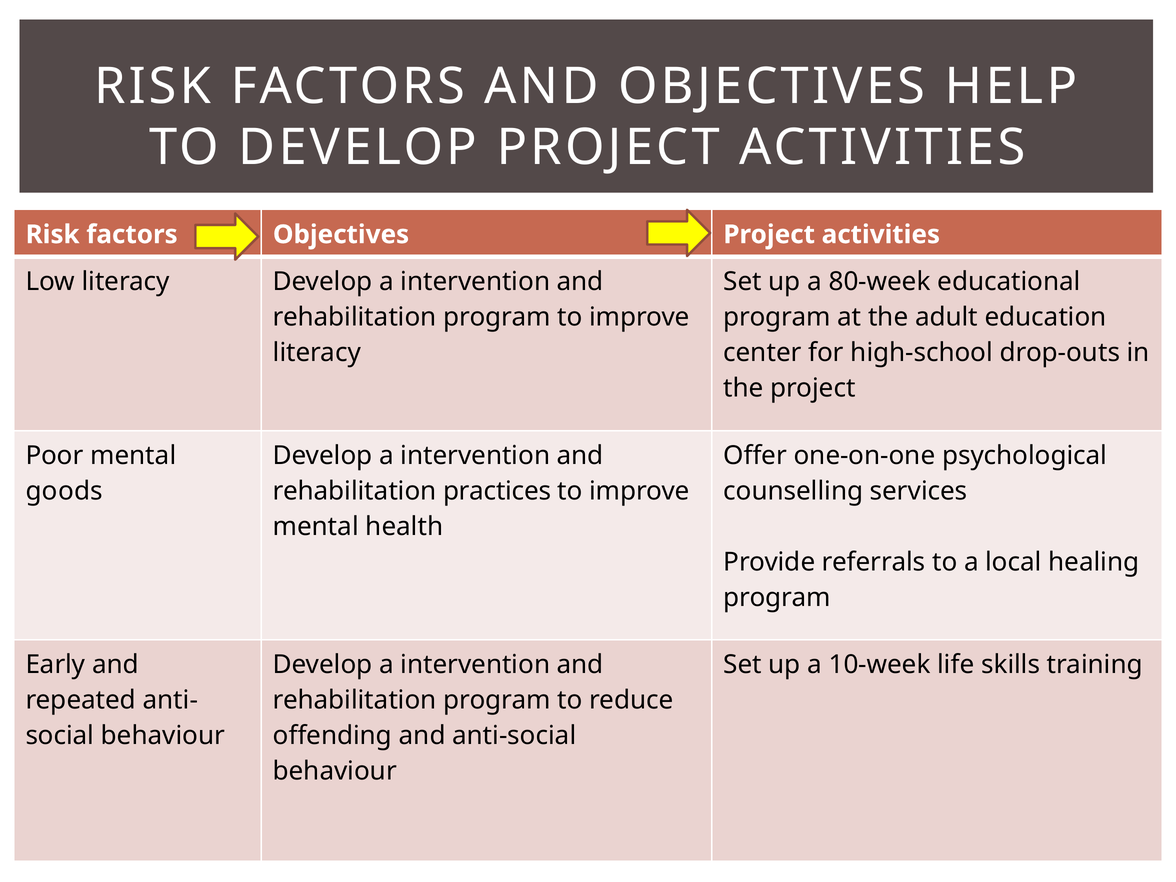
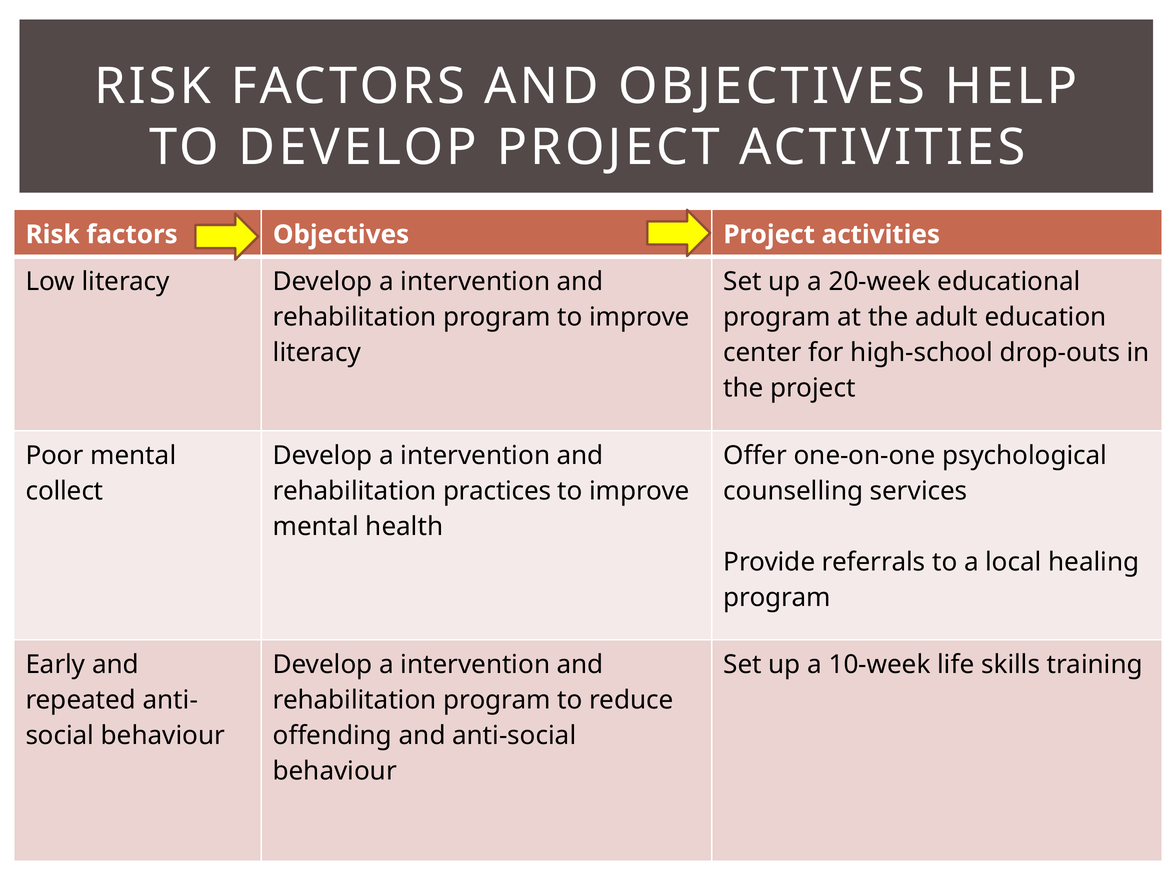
80-week: 80-week -> 20-week (880, 282)
goods: goods -> collect (64, 491)
